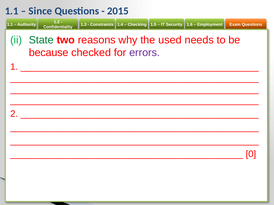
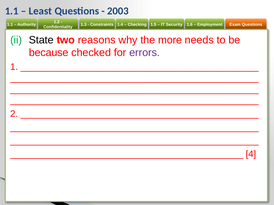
Since: Since -> Least (40, 11)
2015: 2015 -> 2003 (118, 11)
State colour: green -> black (41, 40)
used: used -> more (170, 40)
0: 0 -> 4 (251, 154)
